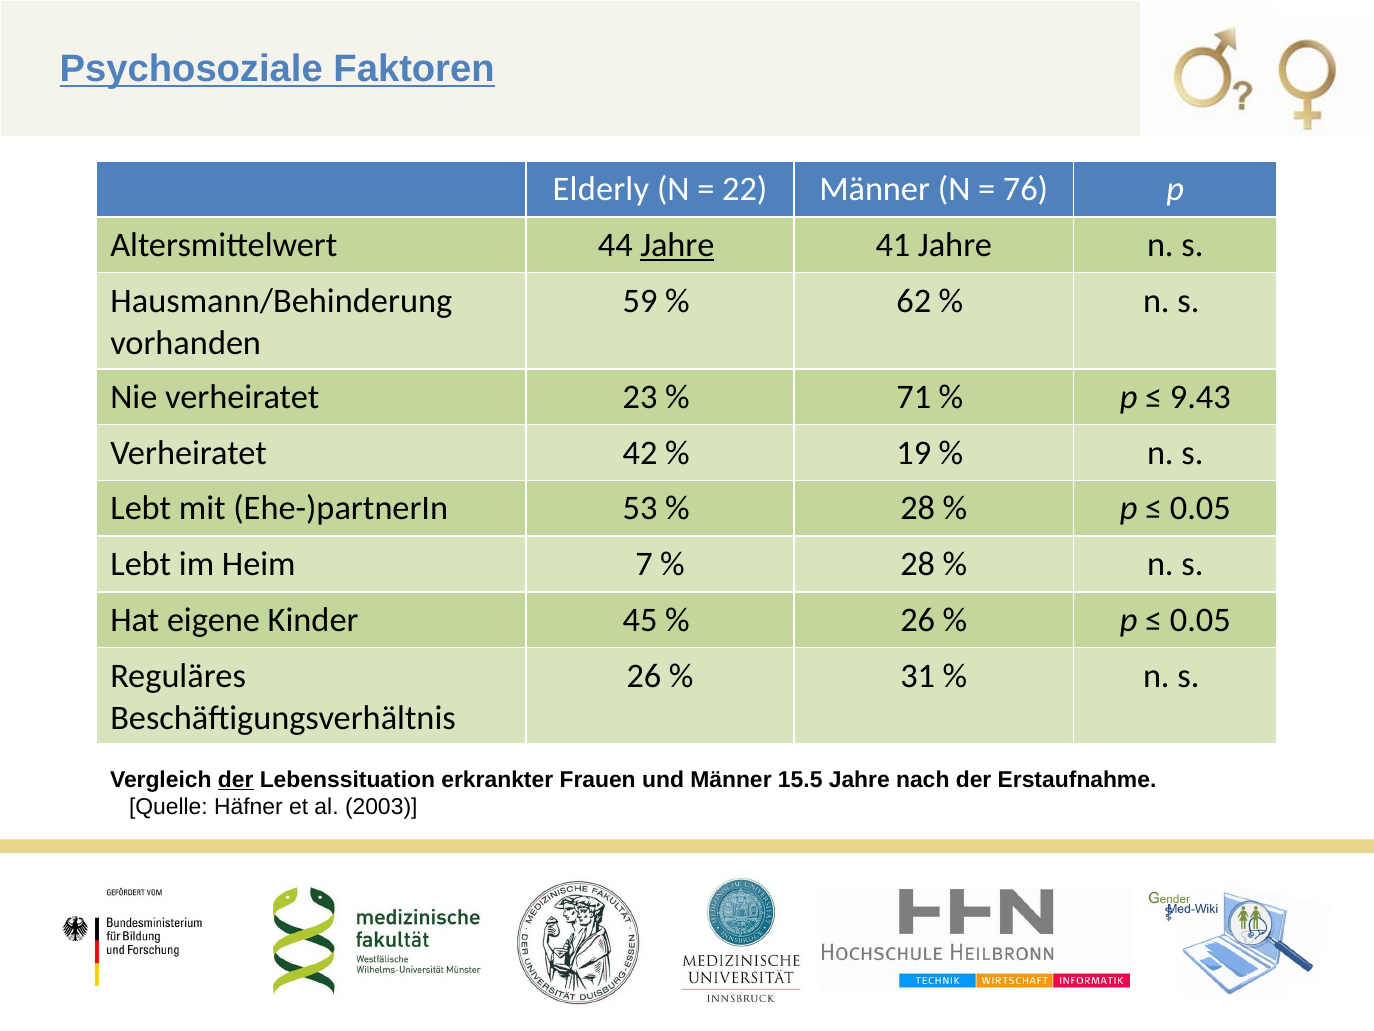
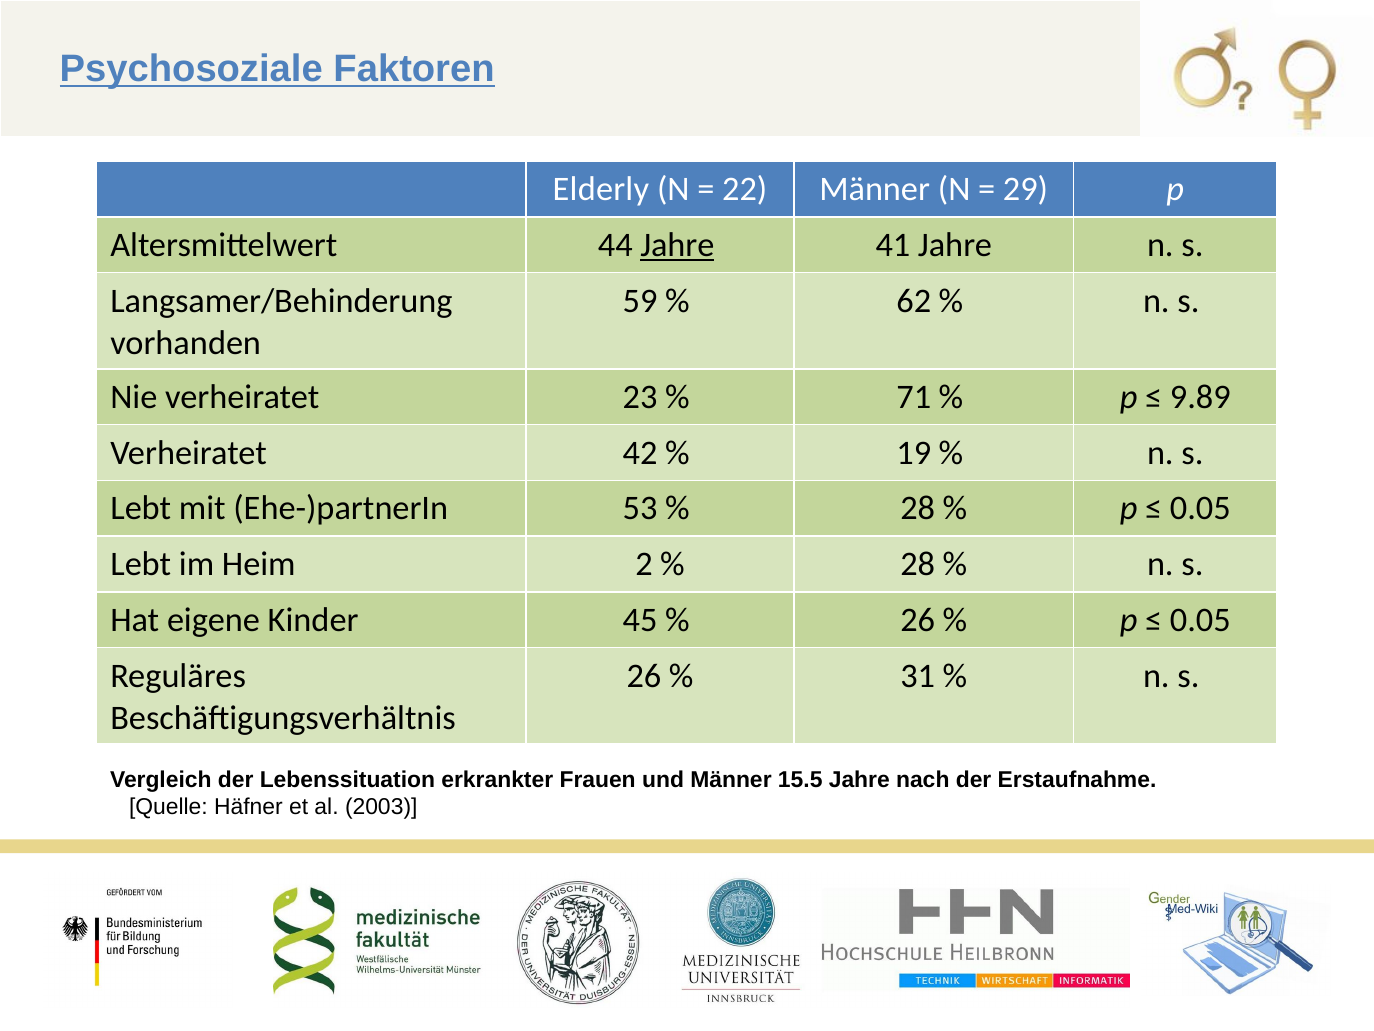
76: 76 -> 29 (1026, 189)
Hausmann/Behinderung: Hausmann/Behinderung -> Langsamer/Behinderung (281, 301)
9.43: 9.43 -> 9.89 (1200, 397)
7: 7 -> 2 (644, 564)
der underline: present -> none (236, 779)
